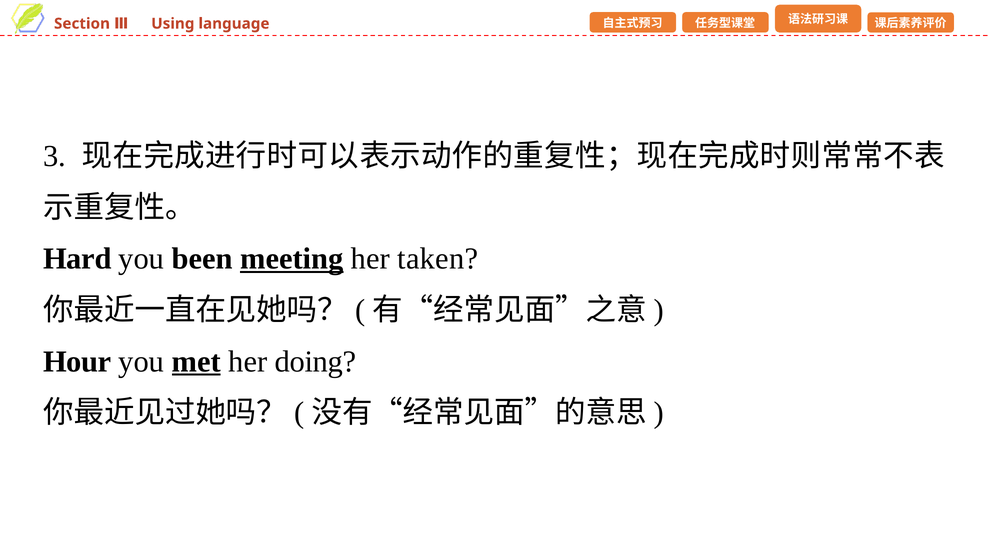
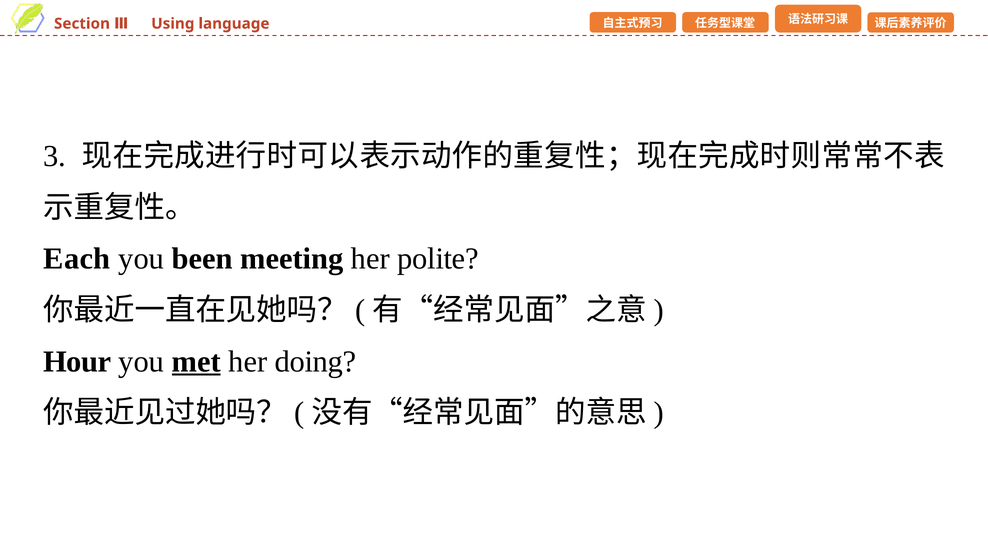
Hard: Hard -> Each (77, 259)
meeting underline: present -> none (292, 259)
taken: taken -> polite (438, 259)
